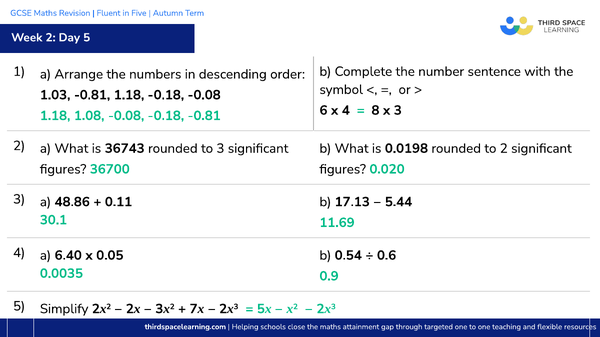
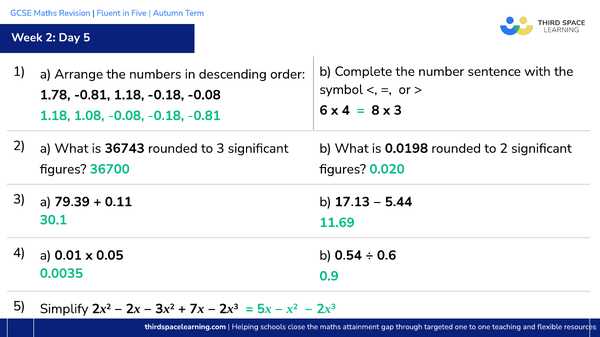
1.03: 1.03 -> 1.78 (55, 95)
48.86: 48.86 -> 79.39 (72, 202)
6.40: 6.40 -> 0.01 (68, 256)
